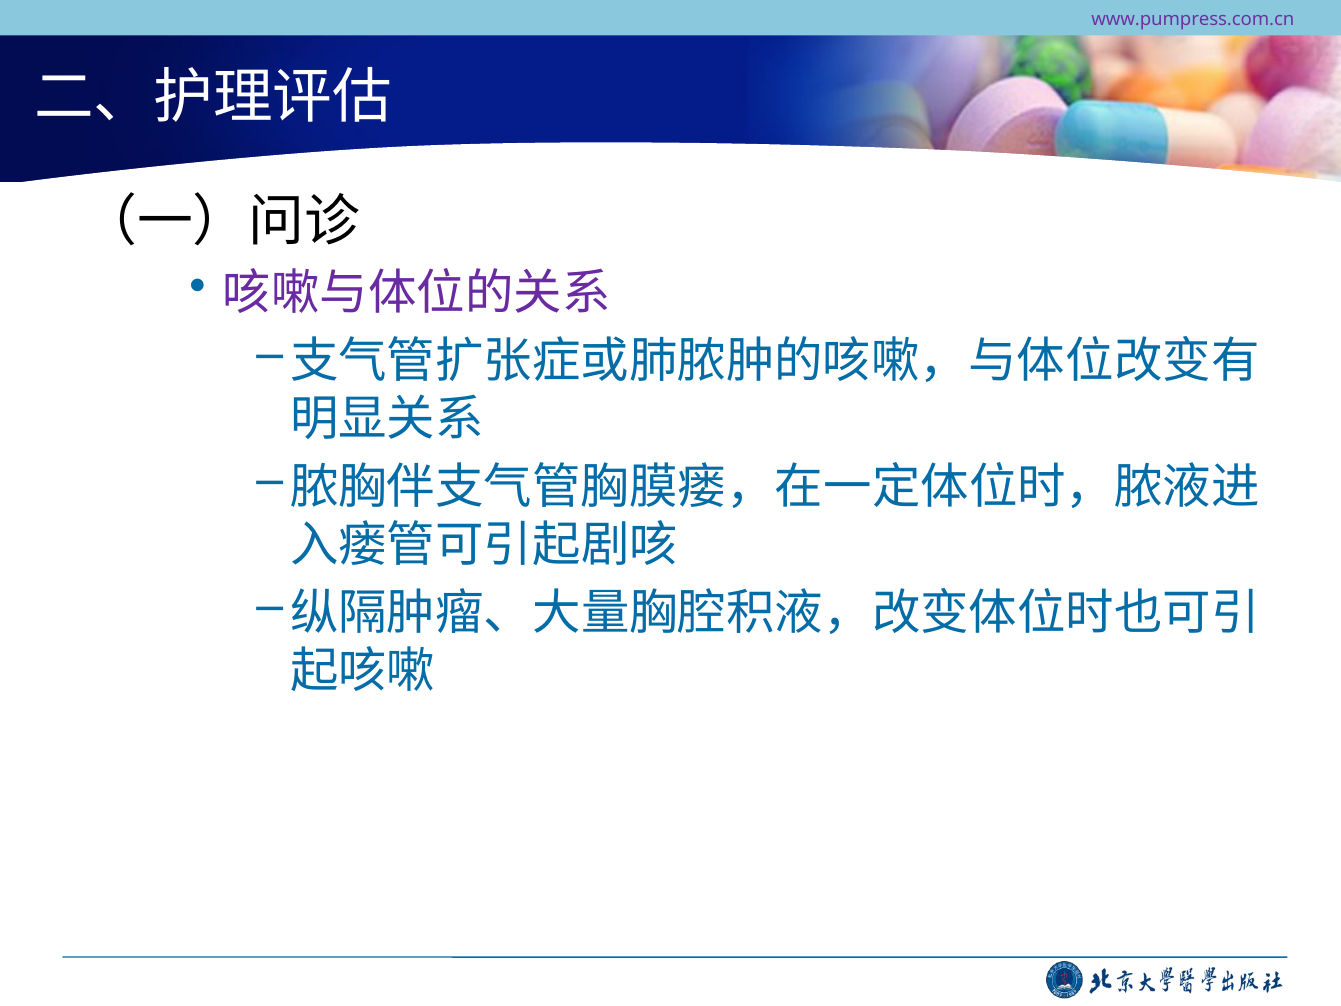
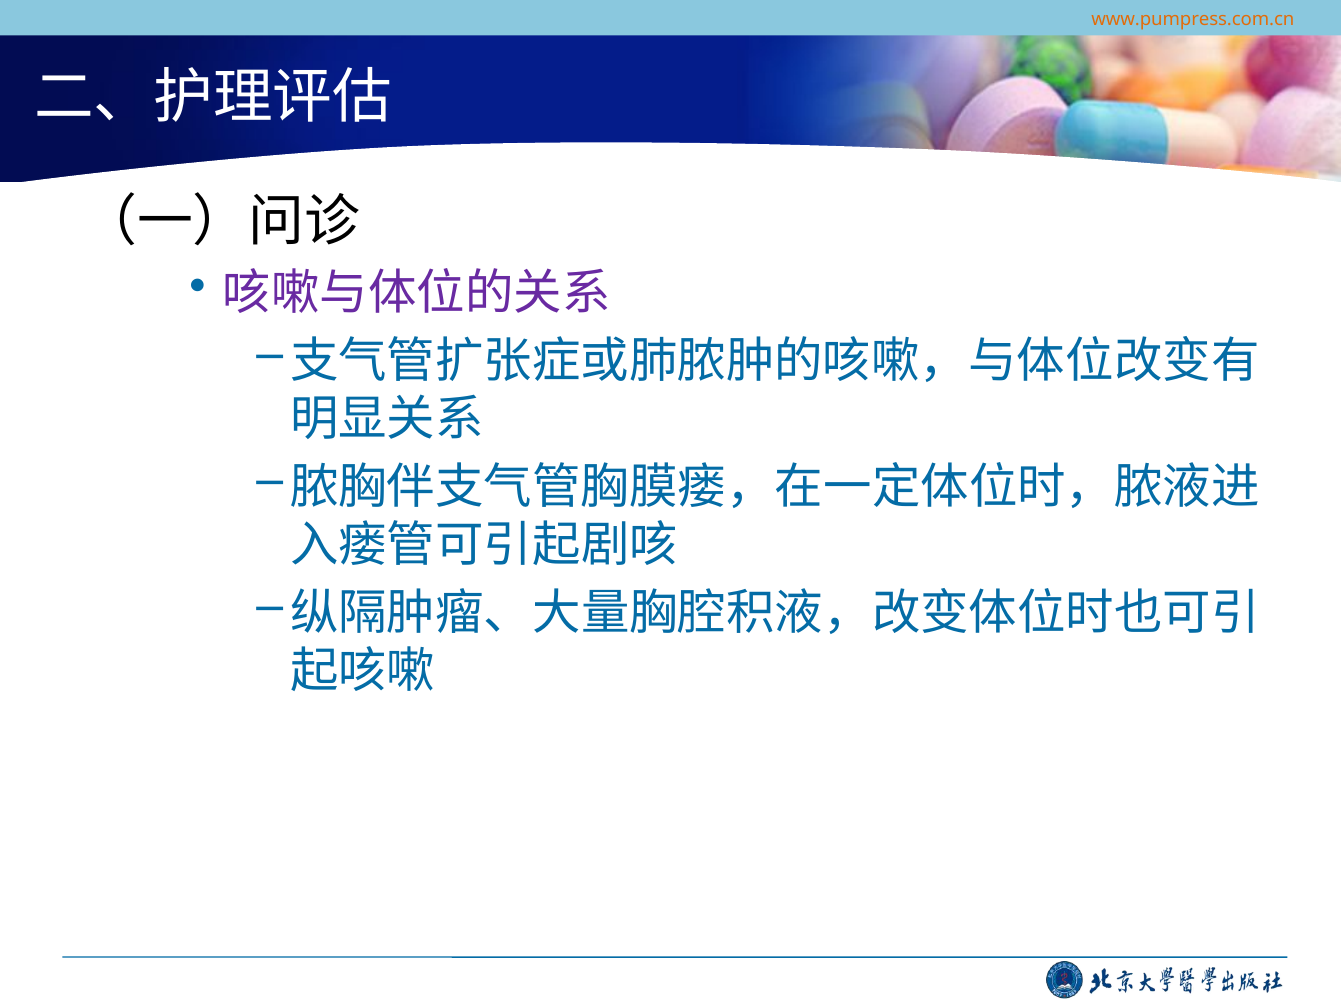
www.pumpress.com.cn colour: purple -> orange (1193, 19)
